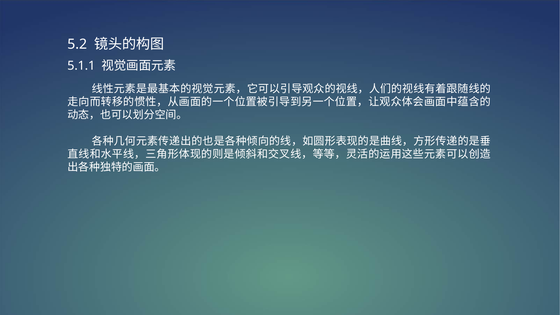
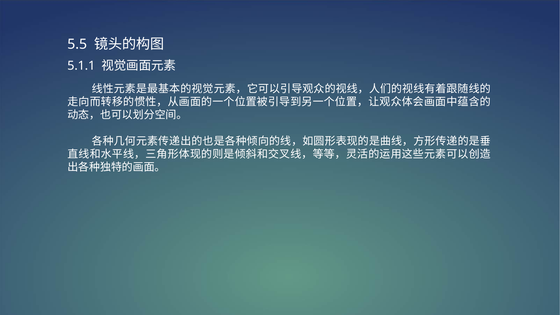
5.2: 5.2 -> 5.5 (77, 44)
